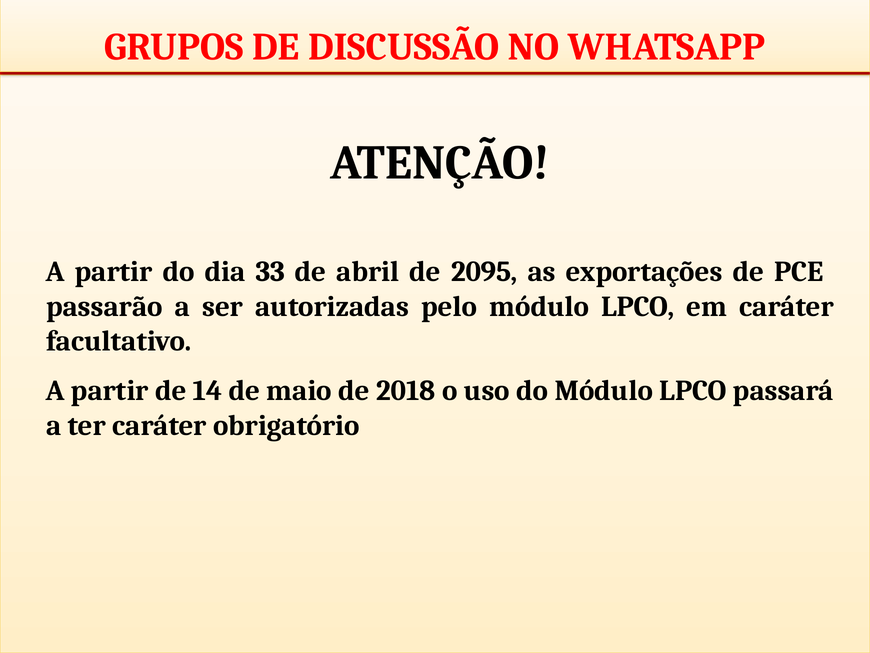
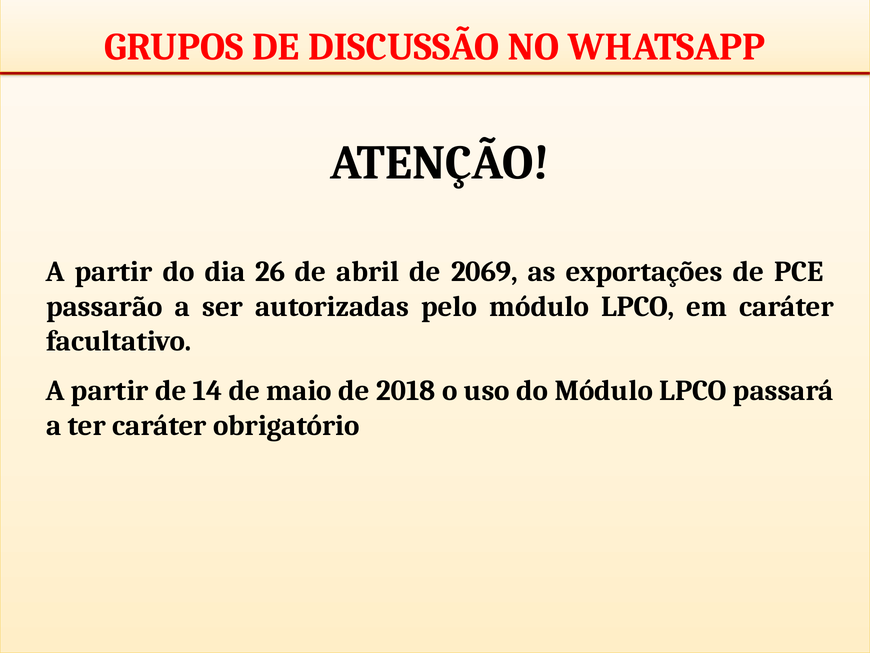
33: 33 -> 26 (270, 271)
2095: 2095 -> 2069 (484, 271)
